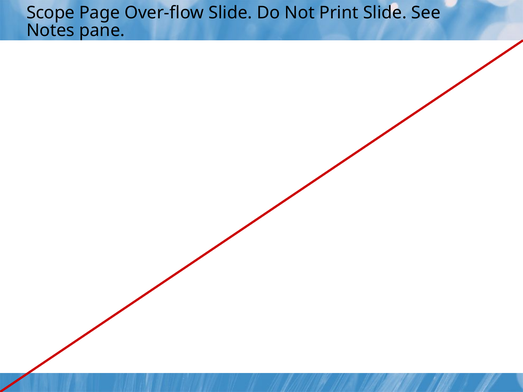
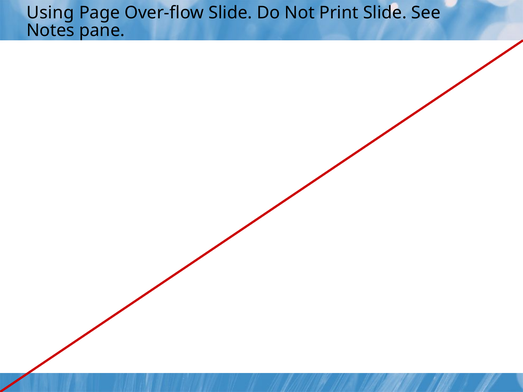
Scope: Scope -> Using (50, 13)
